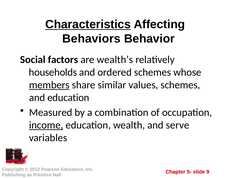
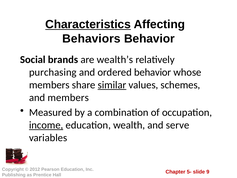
factors: factors -> brands (63, 60)
households: households -> purchasing (53, 72)
ordered schemes: schemes -> behavior (153, 72)
members underline: present -> none (49, 85)
similar underline: none -> present (112, 85)
and education: education -> members (68, 98)
